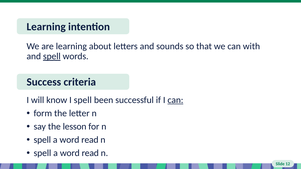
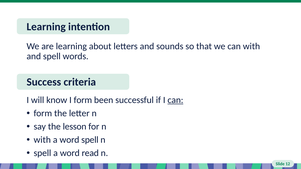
spell underline: present -> none (52, 56)
I spell: spell -> form (83, 100)
spell: spell -> with (42, 140)
read: read -> spell (90, 140)
